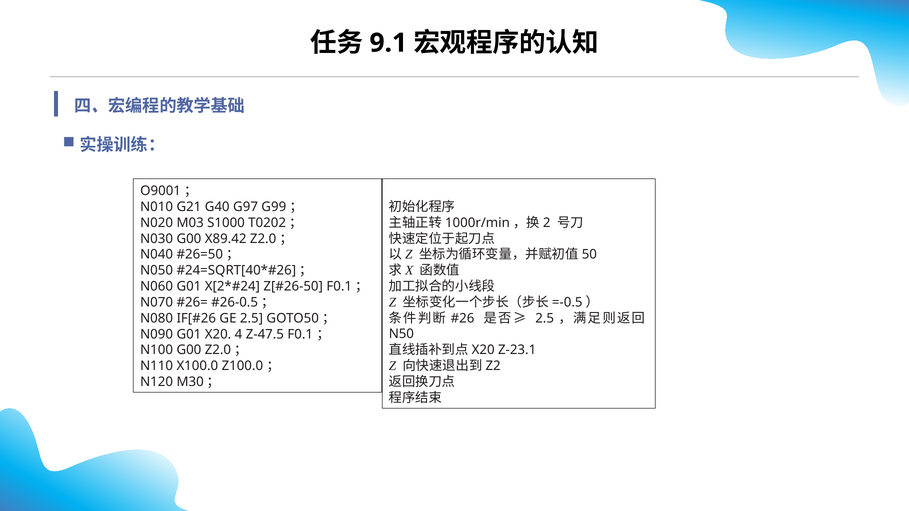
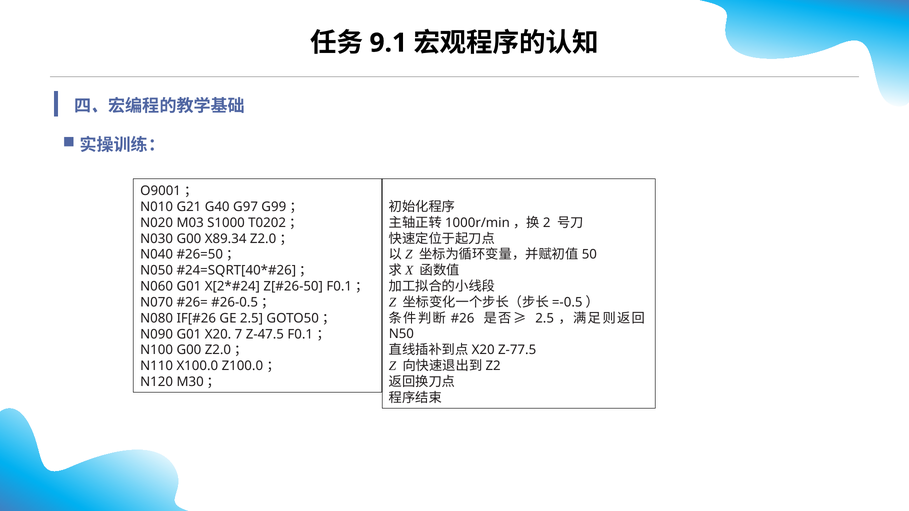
X89.42: X89.42 -> X89.34 (226, 239)
4: 4 -> 7 (238, 334)
Z-23.1: Z-23.1 -> Z-77.5 (517, 350)
